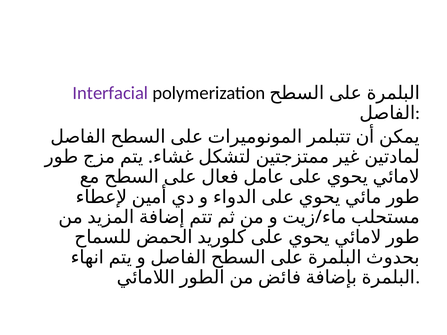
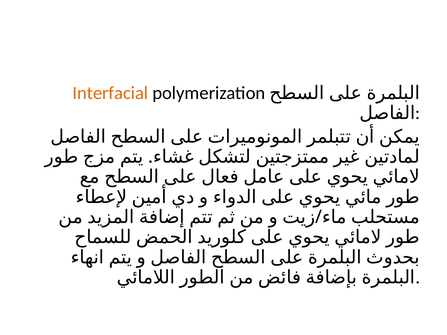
Interfacial colour: purple -> orange (110, 93)
